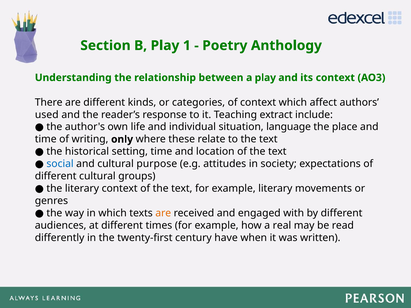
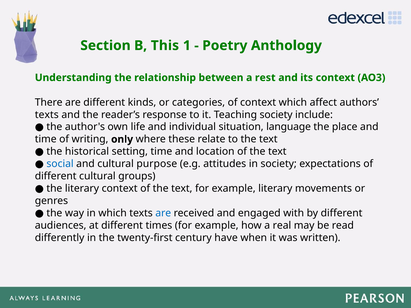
Play: Play -> This (165, 46)
a play: play -> rest (265, 78)
used: used -> texts (47, 115)
Teaching extract: extract -> society (276, 115)
are colour: orange -> blue (163, 213)
